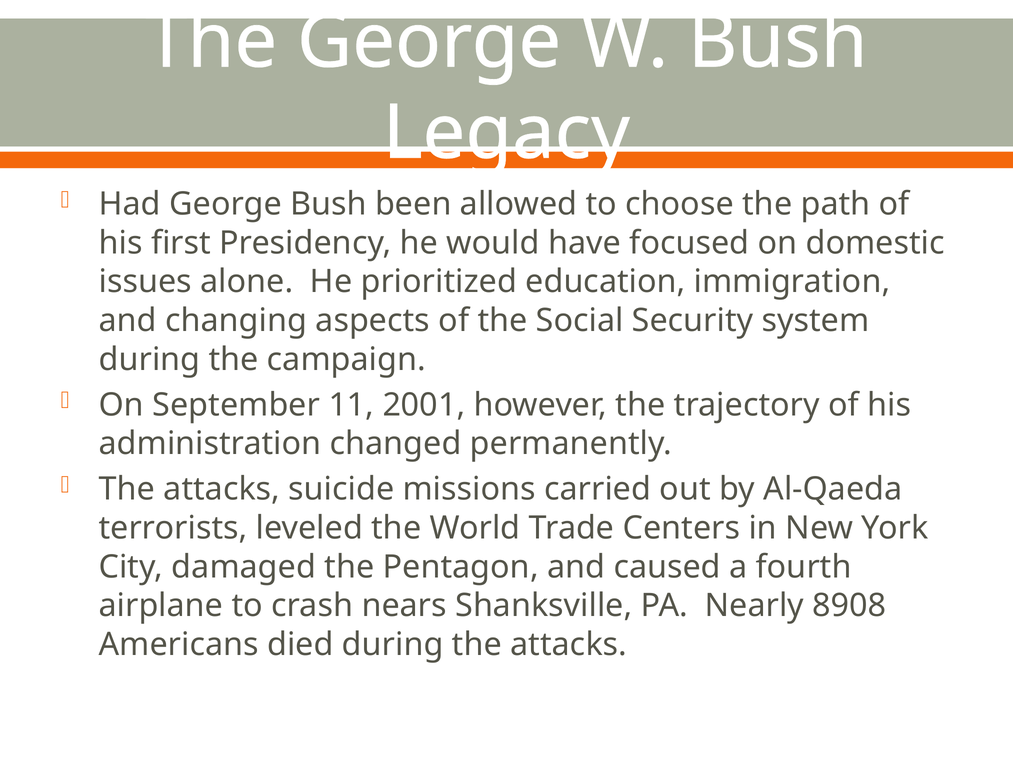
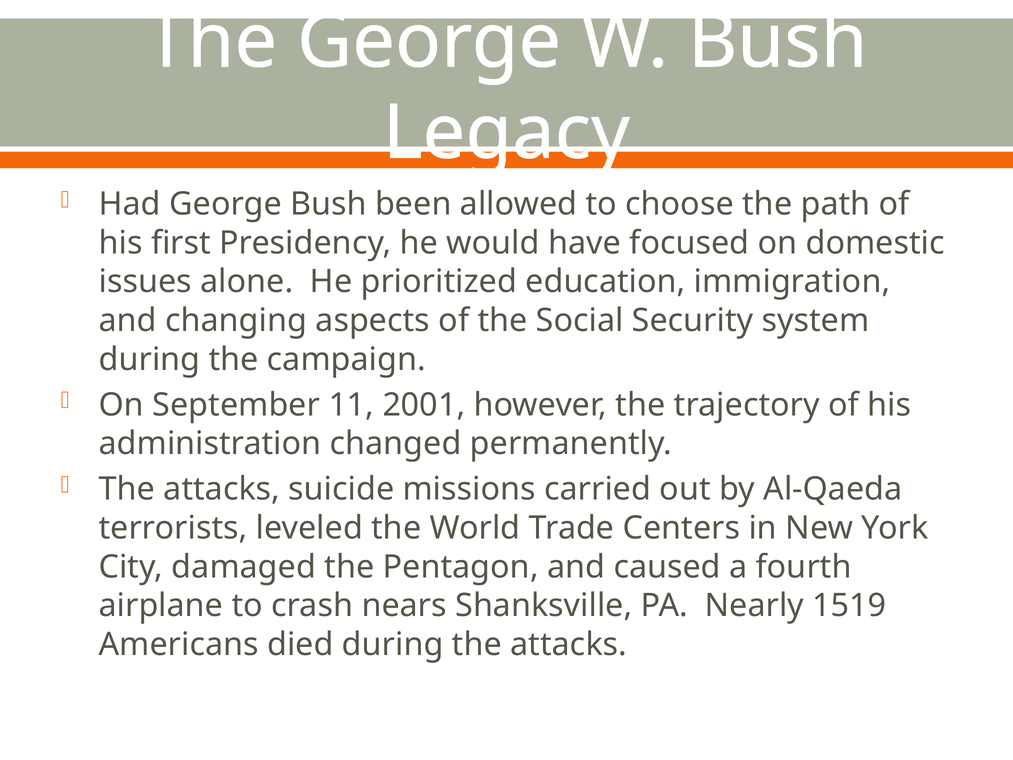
8908: 8908 -> 1519 (849, 606)
